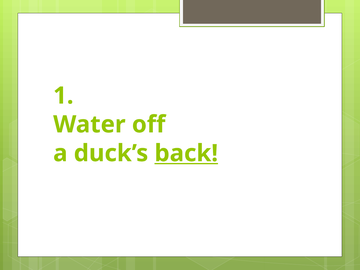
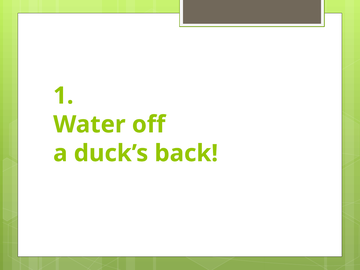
back underline: present -> none (186, 153)
